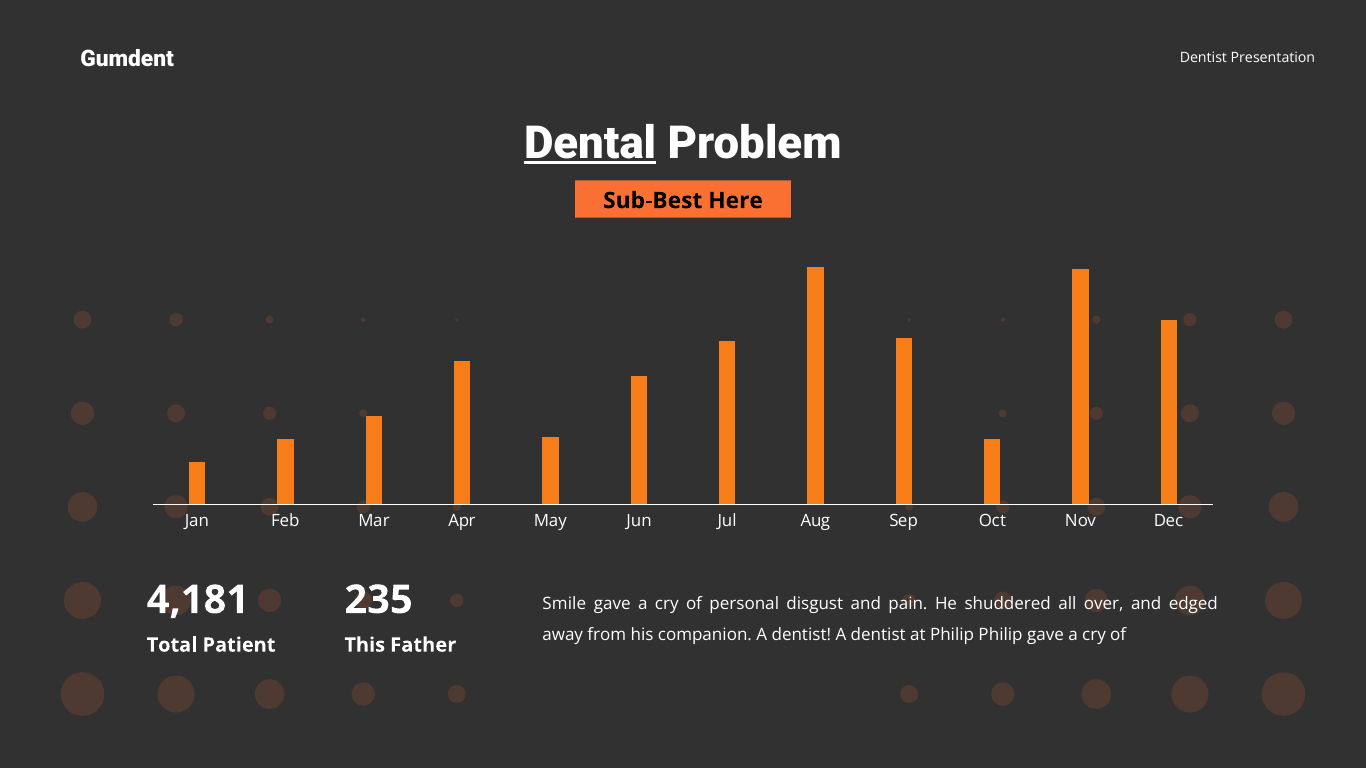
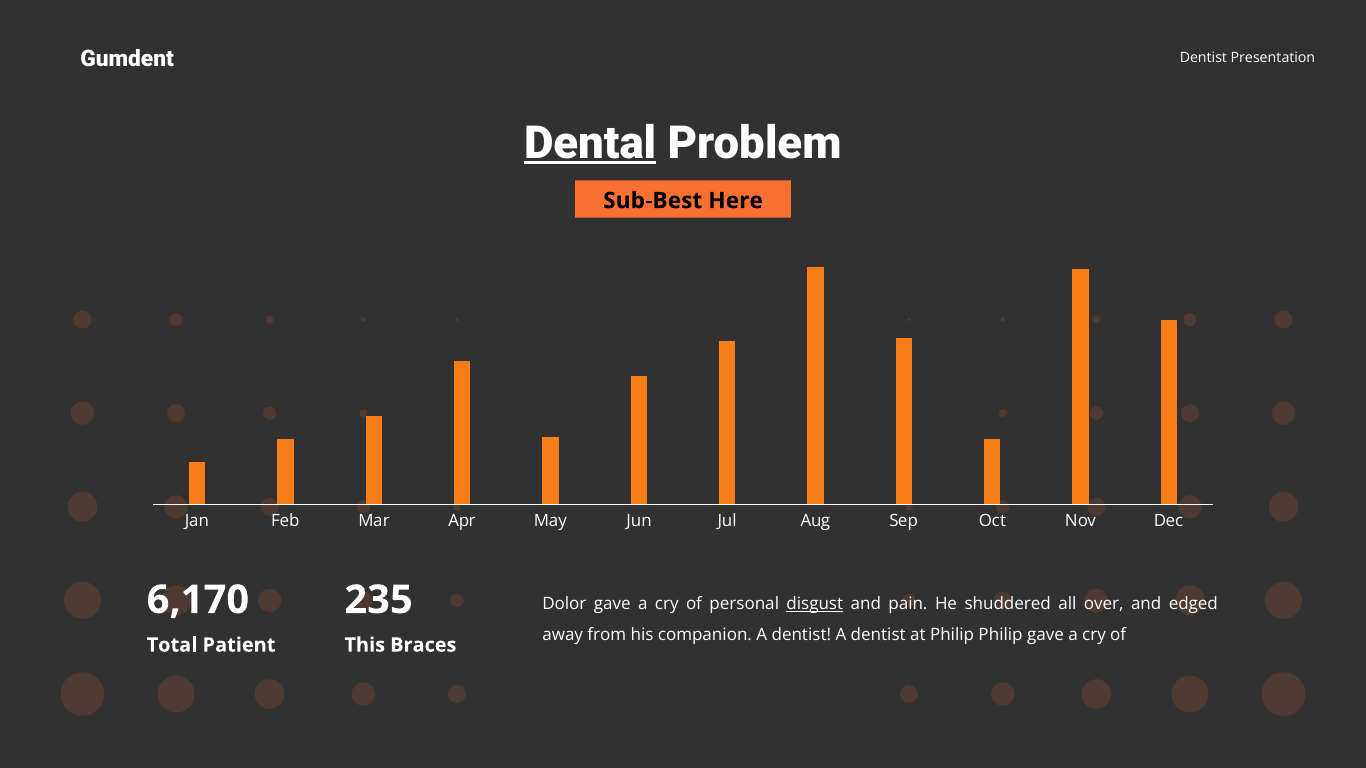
4,181: 4,181 -> 6,170 (198, 600)
Smile: Smile -> Dolor (564, 604)
disgust underline: none -> present (815, 604)
Father: Father -> Braces (423, 645)
